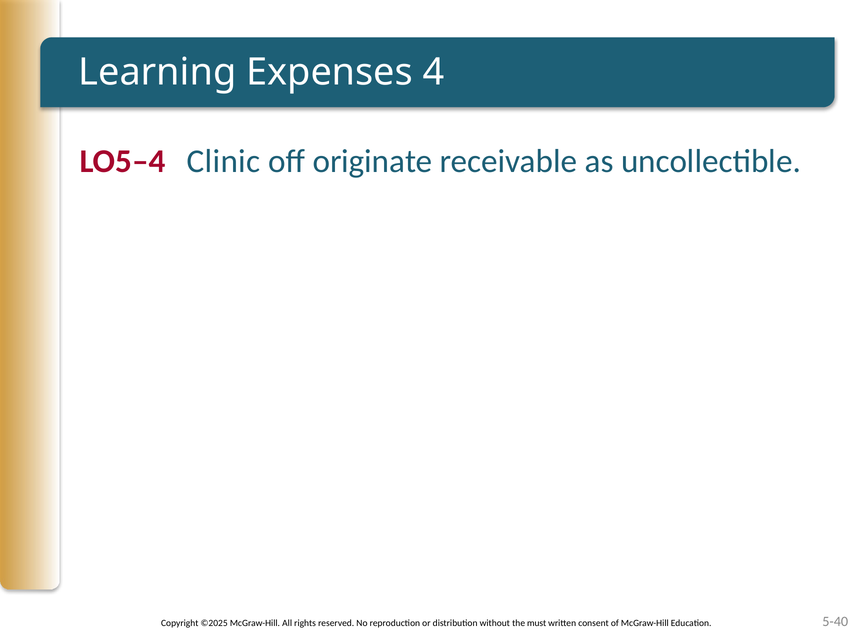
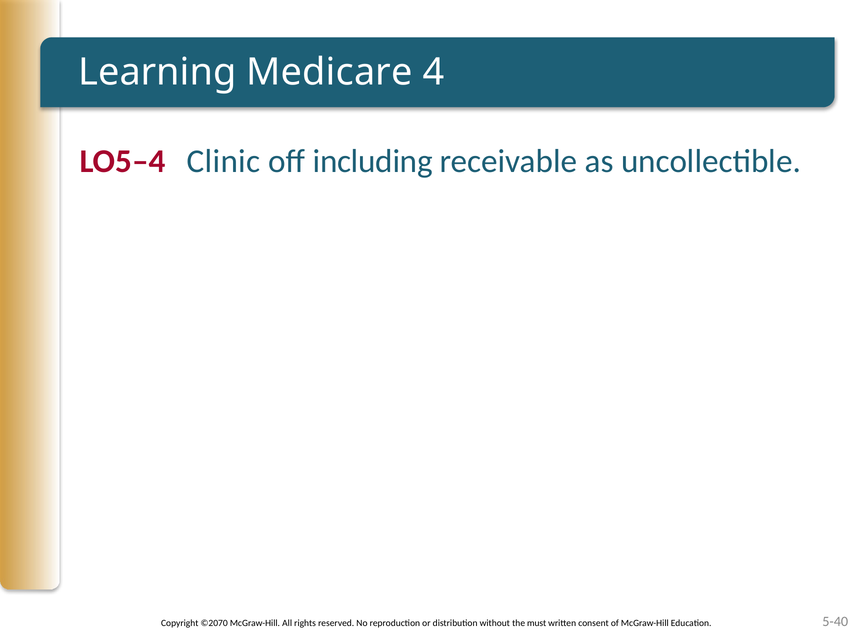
Expenses: Expenses -> Medicare (329, 72)
originate: originate -> including (373, 161)
©2025: ©2025 -> ©2070 (214, 623)
